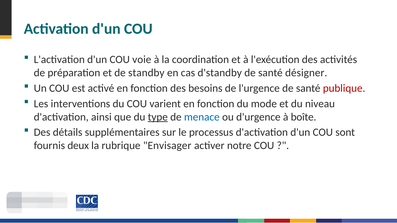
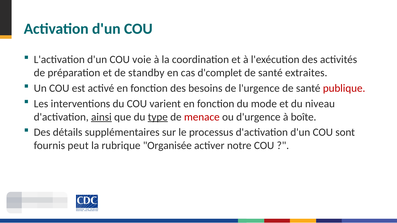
d'standby: d'standby -> d'complet (220, 73)
désigner: désigner -> extraites (306, 73)
ainsi underline: none -> present (101, 117)
menace colour: blue -> red (202, 117)
deux: deux -> peut (78, 146)
Envisager: Envisager -> Organisée (167, 146)
